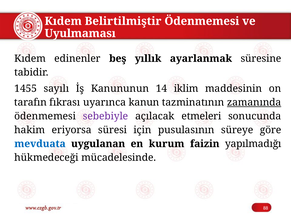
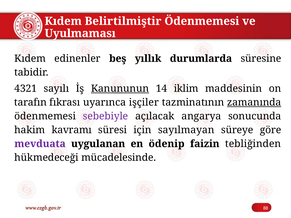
ayarlanmak: ayarlanmak -> durumlarda (201, 59)
1455: 1455 -> 4321 (26, 89)
Kanununun underline: none -> present (120, 89)
kanun: kanun -> işçiler (144, 102)
etmeleri: etmeleri -> angarya (201, 116)
eriyorsa: eriyorsa -> kavramı (72, 130)
pusulasının: pusulasının -> sayılmayan (186, 130)
mevduata colour: blue -> purple (40, 144)
kurum: kurum -> ödenip (167, 144)
yapılmadığı: yapılmadığı -> tebliğinden (253, 144)
